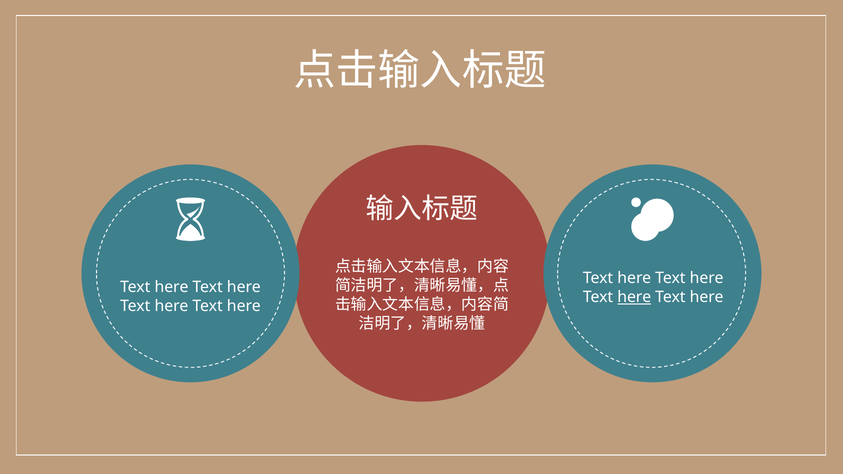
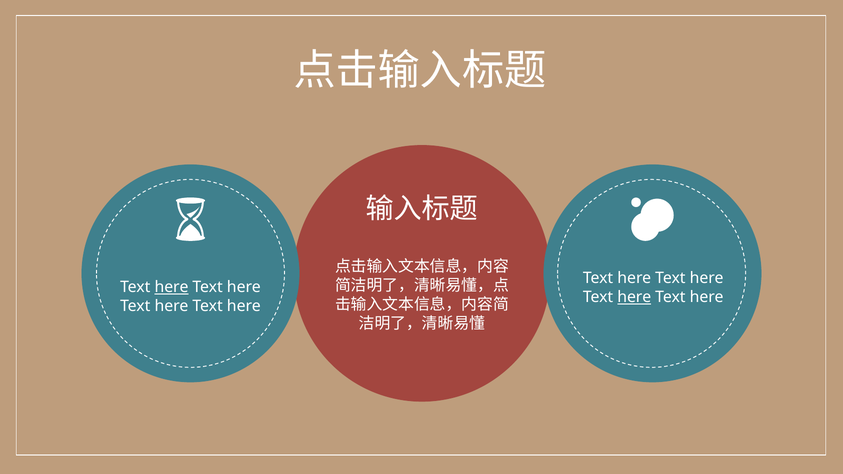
here underline: none -> present (172, 287)
